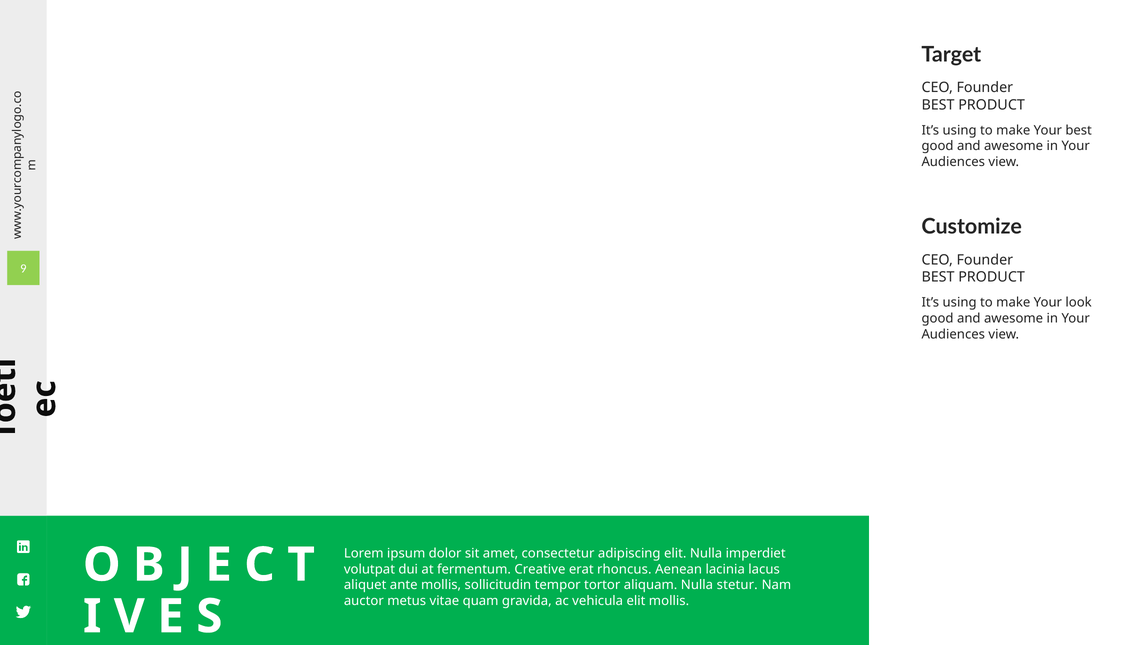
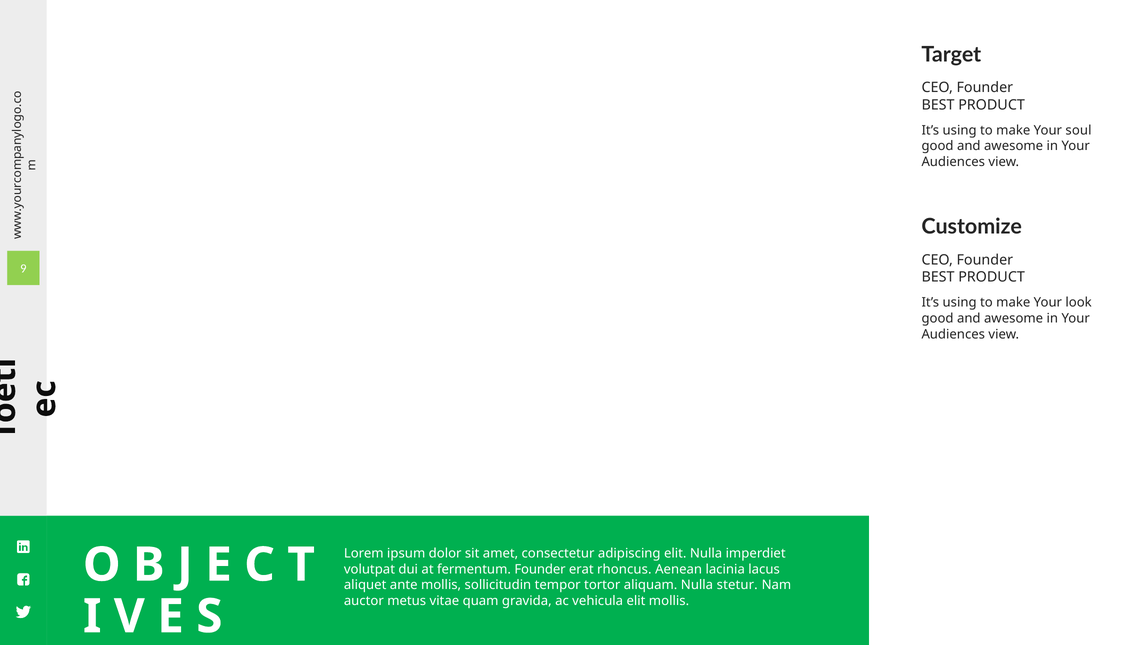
Your best: best -> soul (1079, 130)
fermentum Creative: Creative -> Founder (540, 569)
